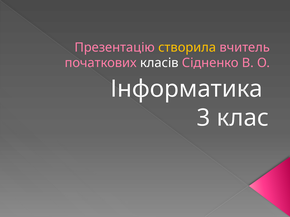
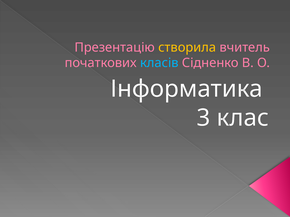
класів colour: white -> light blue (159, 63)
